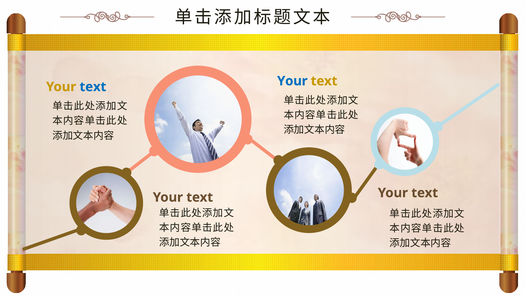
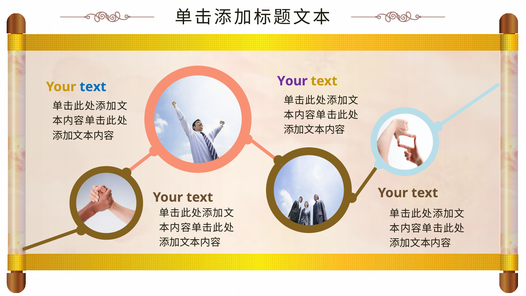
Your colour: blue -> purple (292, 81)
